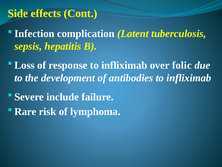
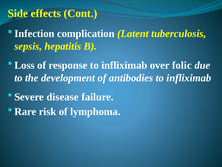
include: include -> disease (63, 97)
